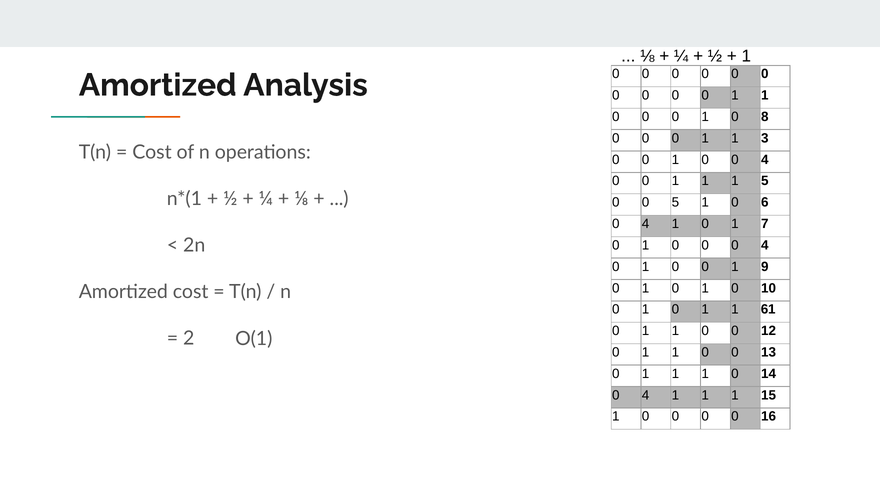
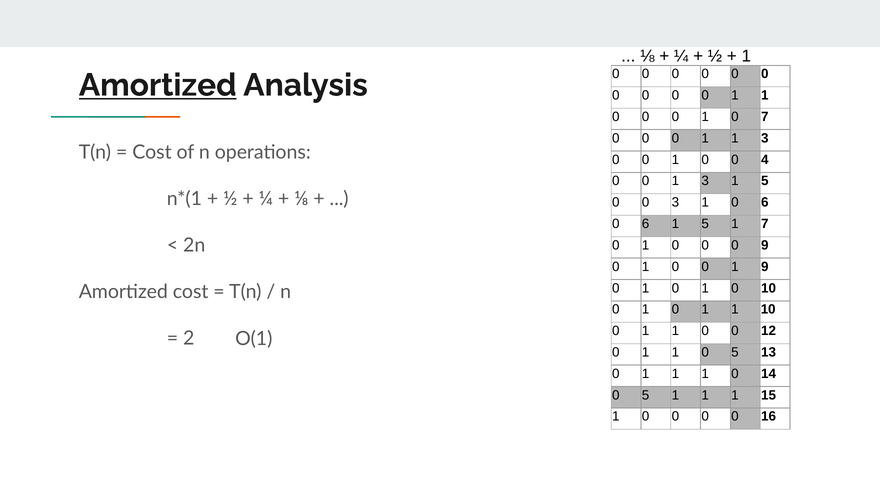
Amortized underline: none -> present (158, 85)
0 8: 8 -> 7 (765, 117)
1: 1 -> 3 (705, 181)
0 5: 5 -> 3 (675, 202)
4: 4 -> 6 (646, 224)
0: 0 -> 5 (705, 224)
0 0 0 4: 4 -> 9 (765, 245)
1 61: 61 -> 10 (768, 309)
0: 0 -> 5 (735, 352)
4: 4 -> 5 (646, 395)
